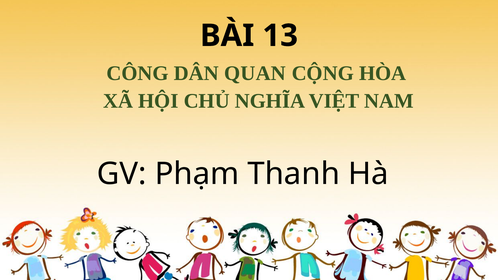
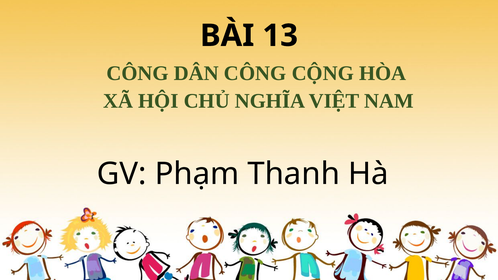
DÂN QUAN: QUAN -> CÔNG (255, 73)
